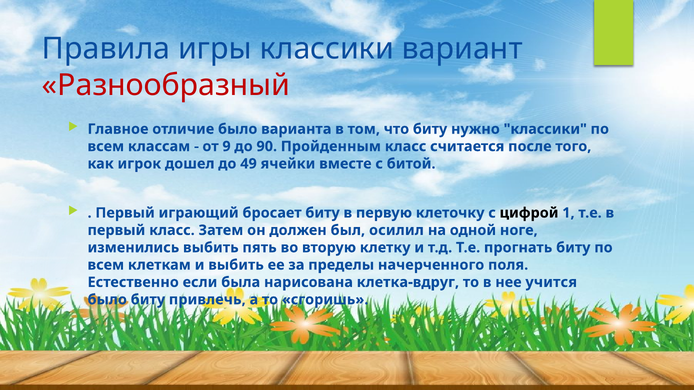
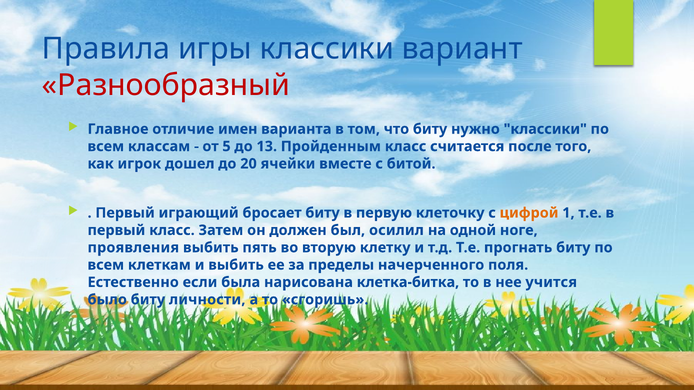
отличие было: было -> имен (238, 129)
9: 9 -> 5 (227, 147)
90: 90 -> 13 (267, 147)
49: 49 -> 20 (249, 164)
цифрой colour: black -> orange (529, 213)
изменились: изменились -> проявления (133, 248)
клетка-вдруг: клетка-вдруг -> клетка-битка (408, 282)
привлечь: привлечь -> личности (207, 300)
